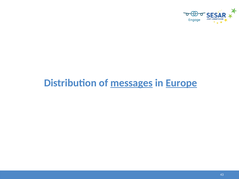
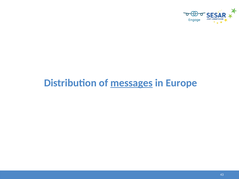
Europe underline: present -> none (181, 83)
